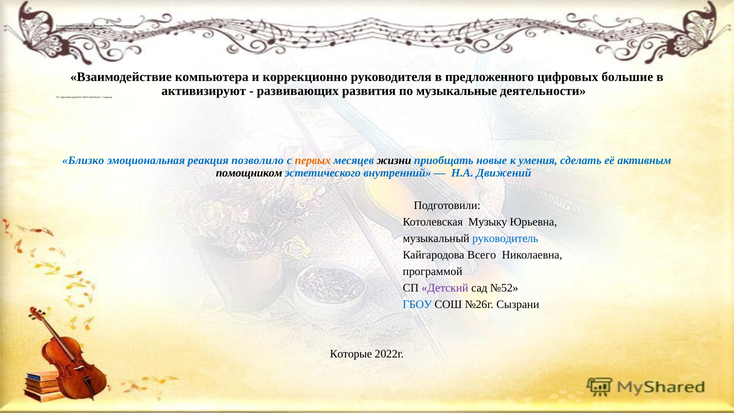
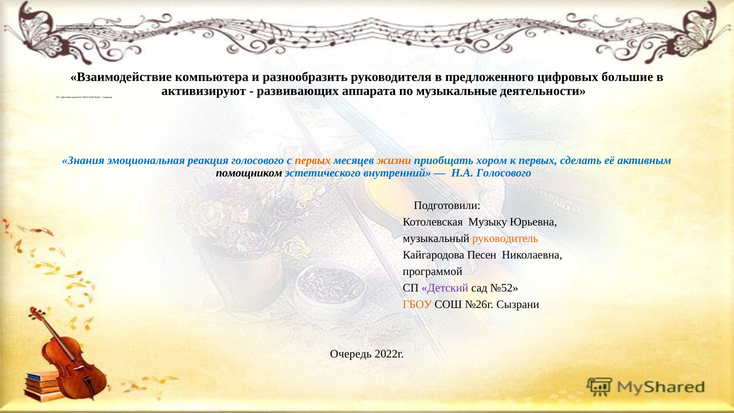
коррекционно: коррекционно -> разнообразить (305, 77)
развития: развития -> аппарата (369, 91)
Близко: Близко -> Знания (83, 160)
реакция позволило: позволило -> голосового (258, 160)
жизни colour: black -> orange (394, 160)
новые: новые -> хором (492, 160)
к умения: умения -> первых (538, 160)
Н.А Движений: Движений -> Голосового (504, 173)
руководитель colour: blue -> orange (505, 238)
Всего: Всего -> Песен (482, 255)
ГБОУ colour: blue -> orange (417, 304)
Которые: Которые -> Очередь (351, 354)
